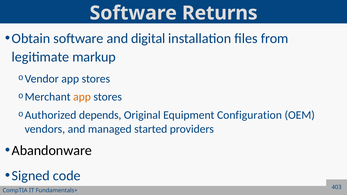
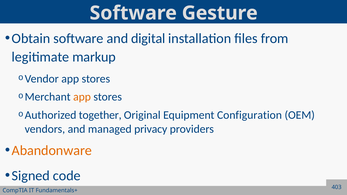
Returns: Returns -> Gesture (220, 13)
depends: depends -> together (100, 115)
started: started -> privacy (151, 129)
Abandonware colour: black -> orange (52, 151)
